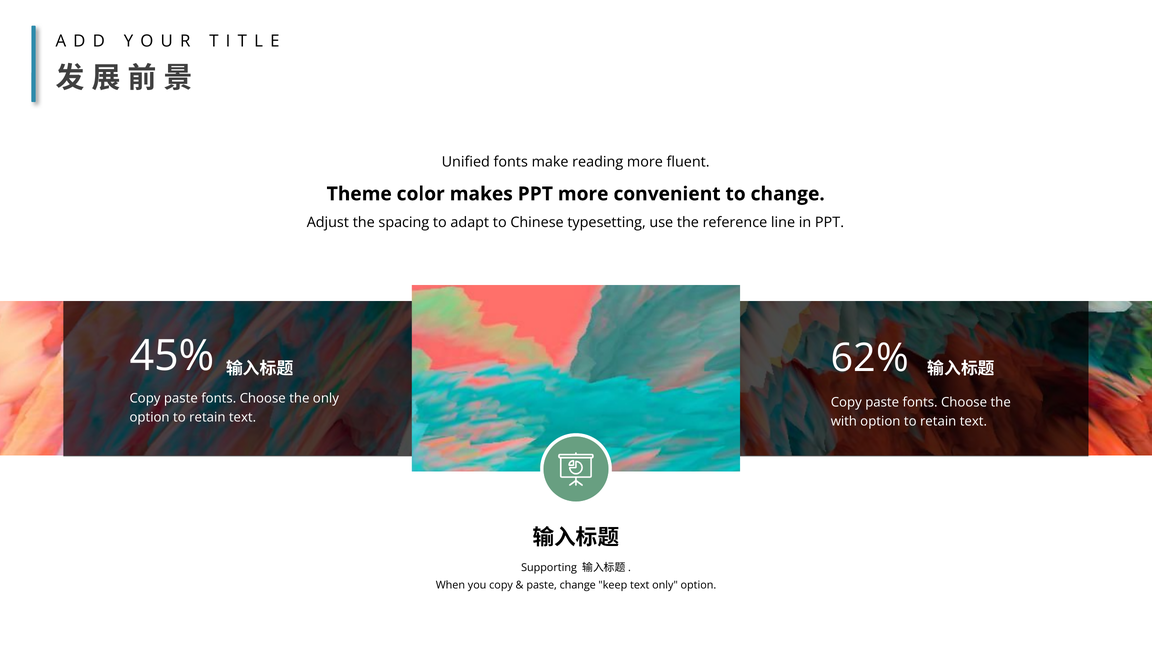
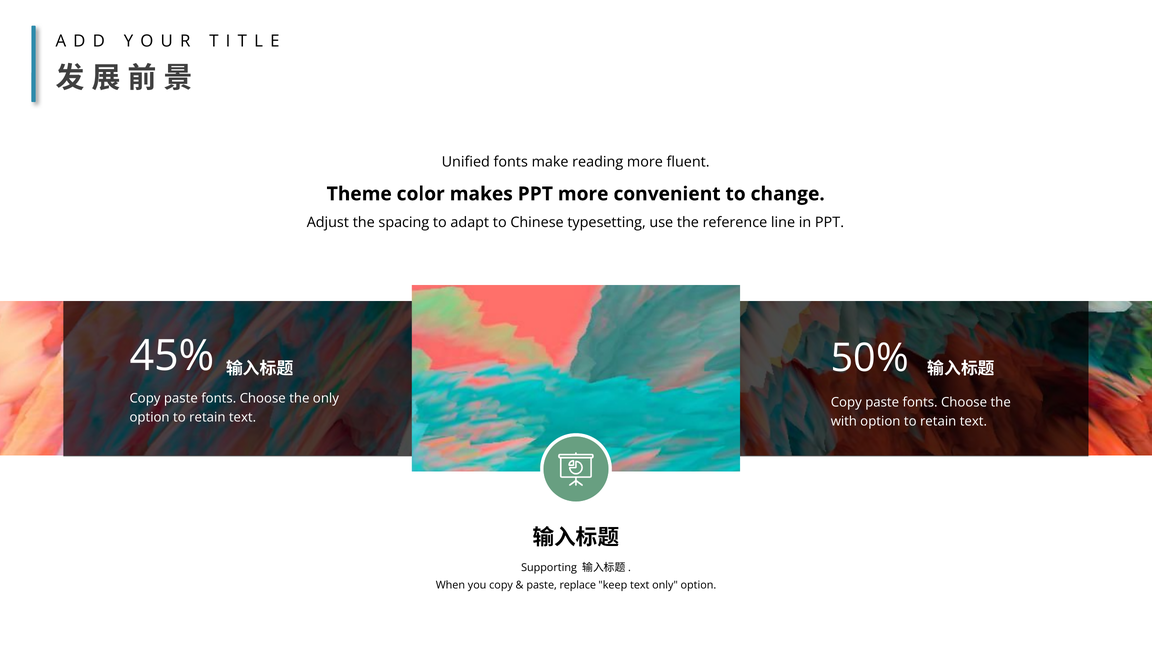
62%: 62% -> 50% (870, 358)
paste change: change -> replace (578, 585)
